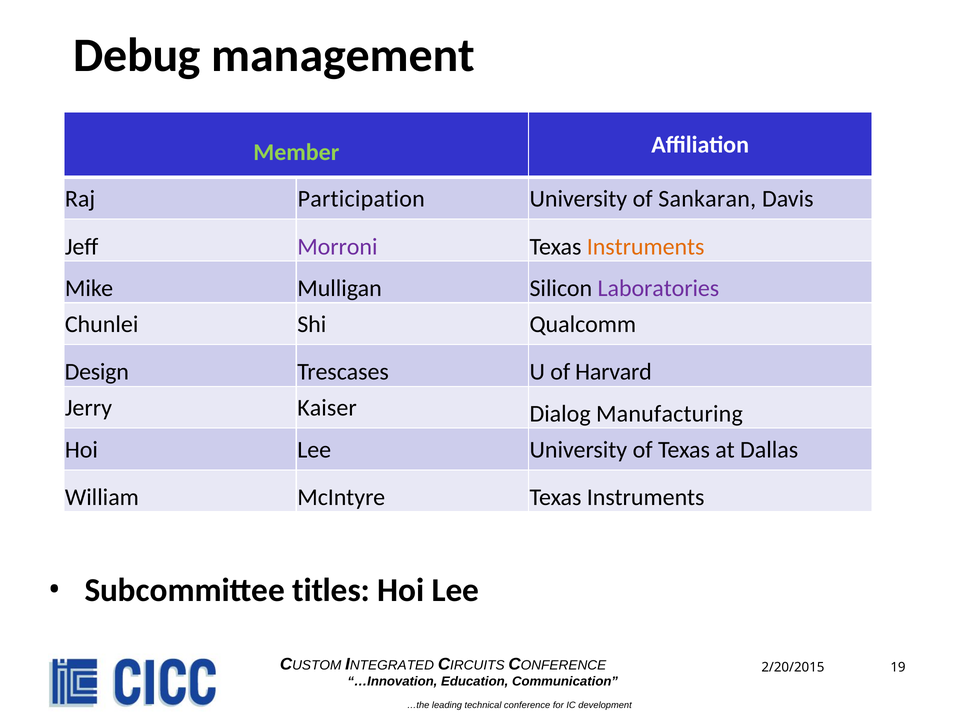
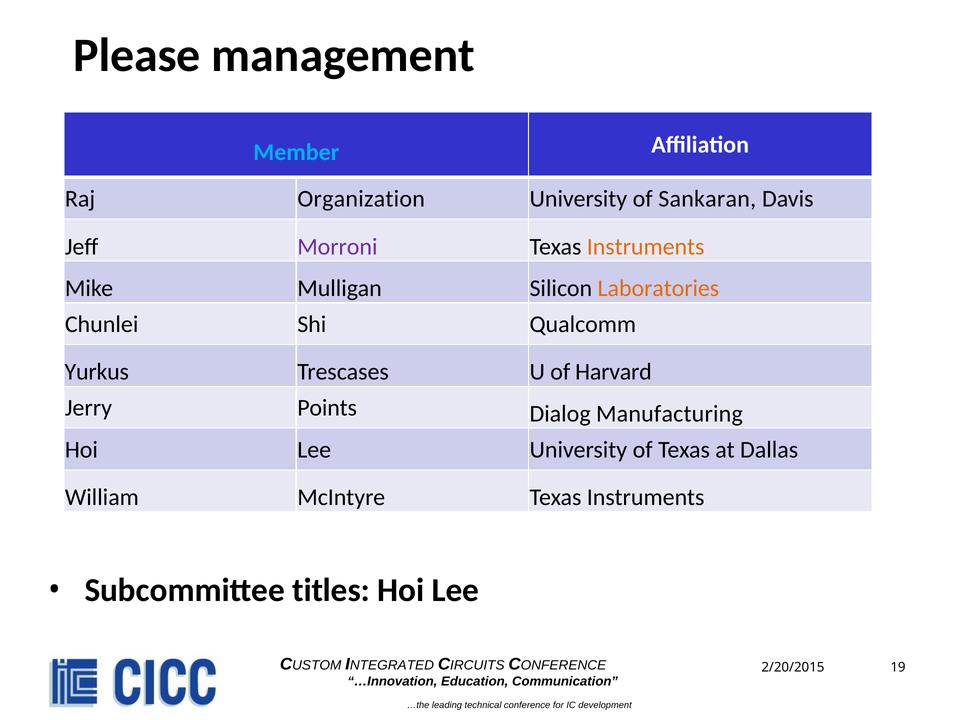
Debug: Debug -> Please (137, 55)
Member colour: light green -> light blue (296, 152)
Participation: Participation -> Organization (361, 199)
Laboratories colour: purple -> orange (658, 288)
Design: Design -> Yurkus (97, 372)
Kaiser: Kaiser -> Points (327, 408)
